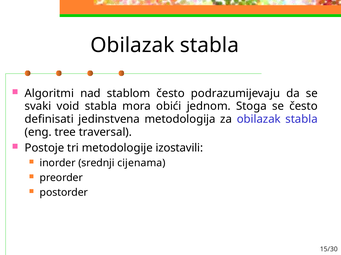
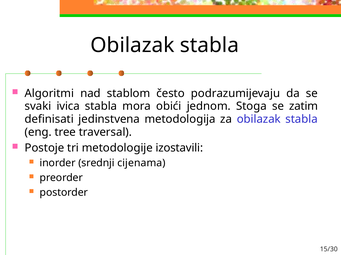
void: void -> ivica (68, 107)
se često: često -> zatim (304, 107)
